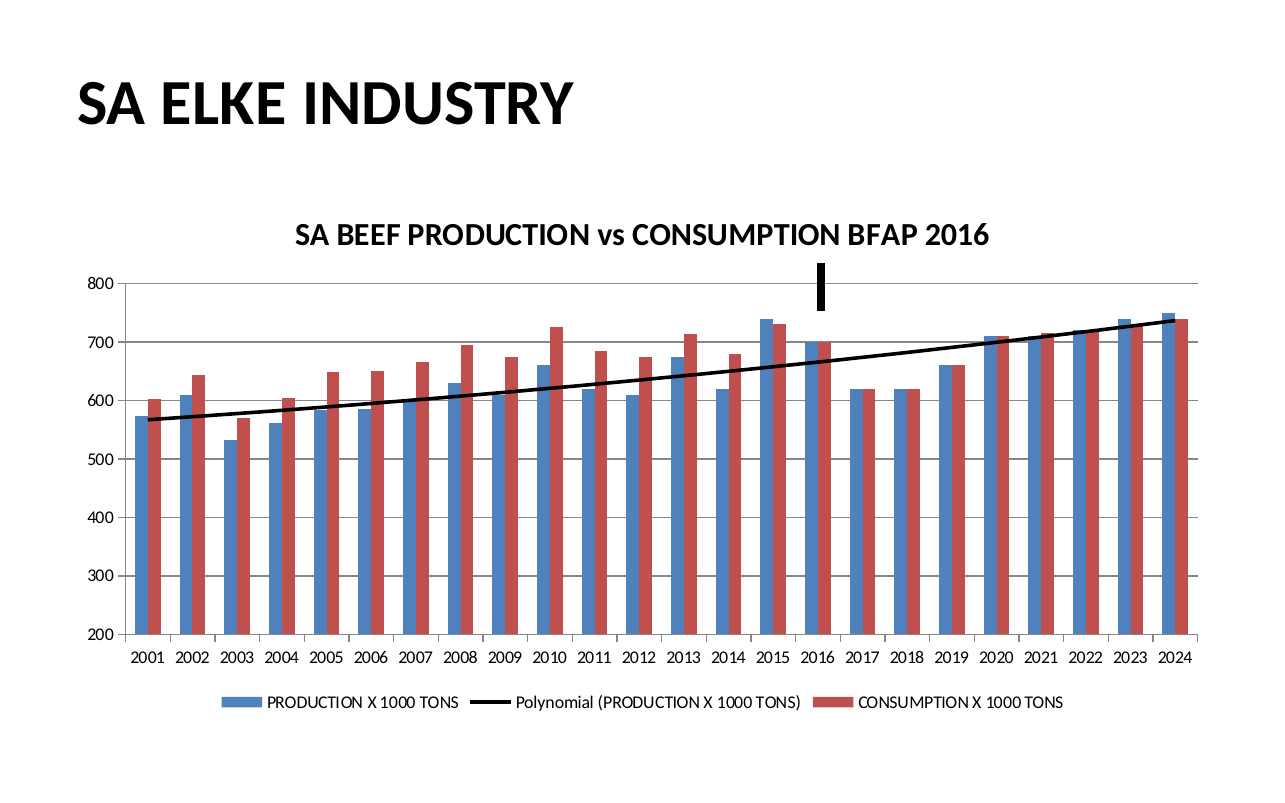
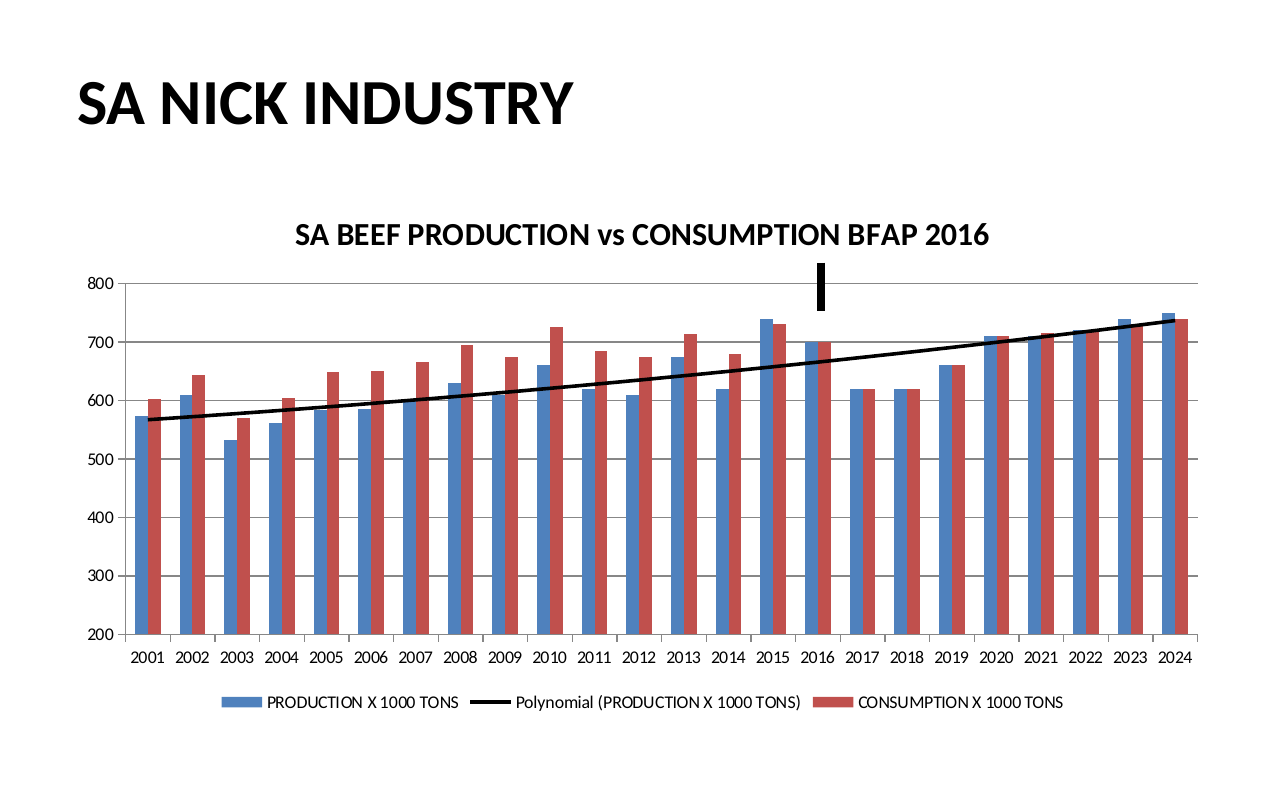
ELKE: ELKE -> NICK (224, 104)
